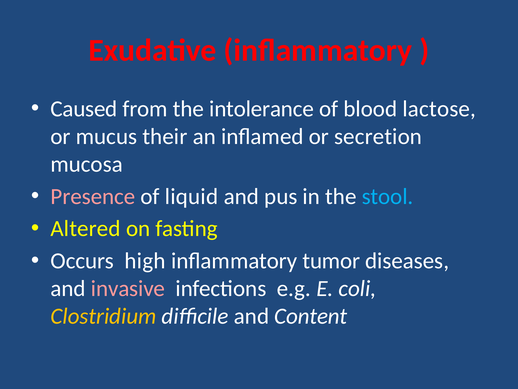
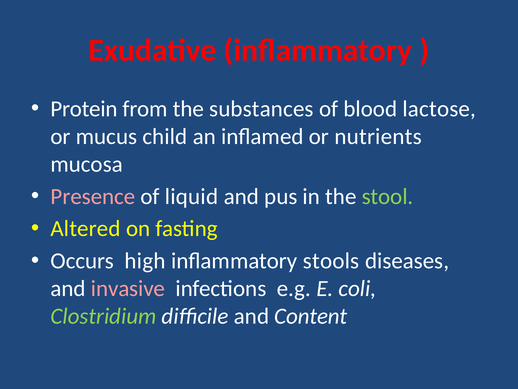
Caused: Caused -> Protein (84, 109)
intolerance: intolerance -> substances (261, 109)
their: their -> child (165, 136)
secretion: secretion -> nutrients (378, 136)
stool colour: light blue -> light green (388, 196)
tumor: tumor -> stools (331, 261)
Clostridium colour: yellow -> light green (103, 316)
